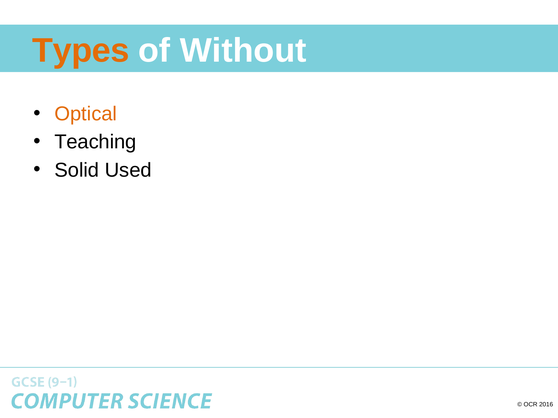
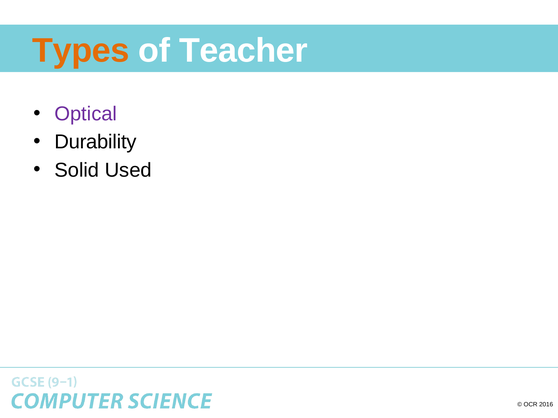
Without: Without -> Teacher (243, 51)
Optical colour: orange -> purple (86, 114)
Teaching: Teaching -> Durability (95, 142)
